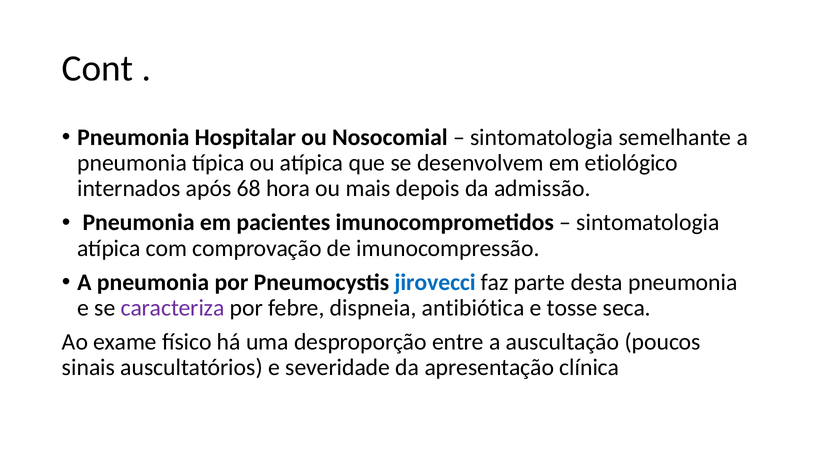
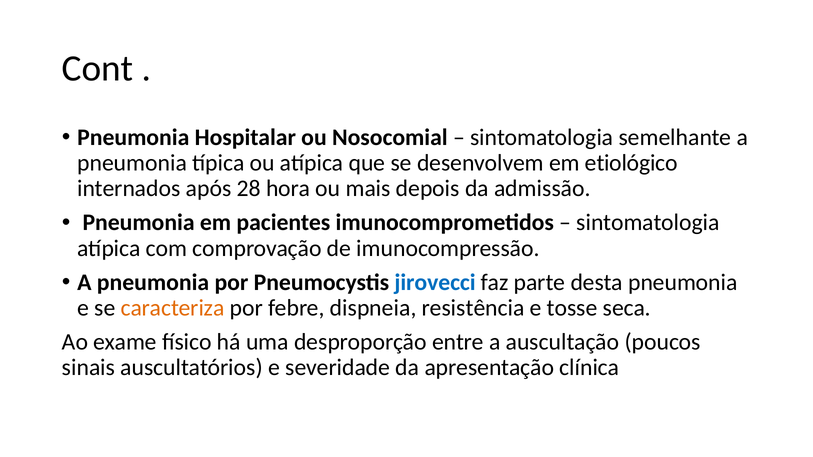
68: 68 -> 28 (249, 189)
caracteriza colour: purple -> orange (173, 308)
antibiótica: antibiótica -> resistência (473, 308)
